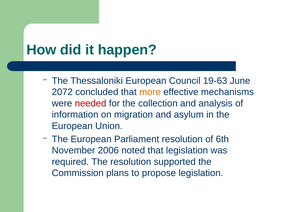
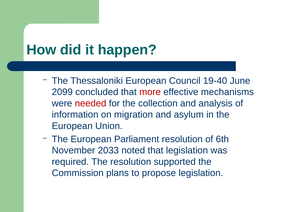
19-63: 19-63 -> 19-40 (215, 81)
2072: 2072 -> 2099 (62, 92)
more colour: orange -> red (150, 92)
2006: 2006 -> 2033 (108, 151)
